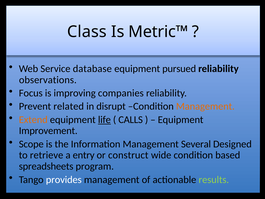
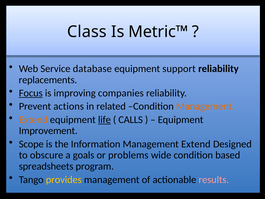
pursued: pursued -> support (179, 69)
observations: observations -> replacements (48, 80)
Focus underline: none -> present (31, 93)
related: related -> actions (69, 106)
disrupt: disrupt -> related (111, 106)
Management Several: Several -> Extend (196, 144)
retrieve: retrieve -> obscure (47, 155)
entry: entry -> goals (84, 155)
construct: construct -> problems (128, 155)
provides colour: white -> yellow (64, 179)
results colour: light green -> pink (214, 179)
